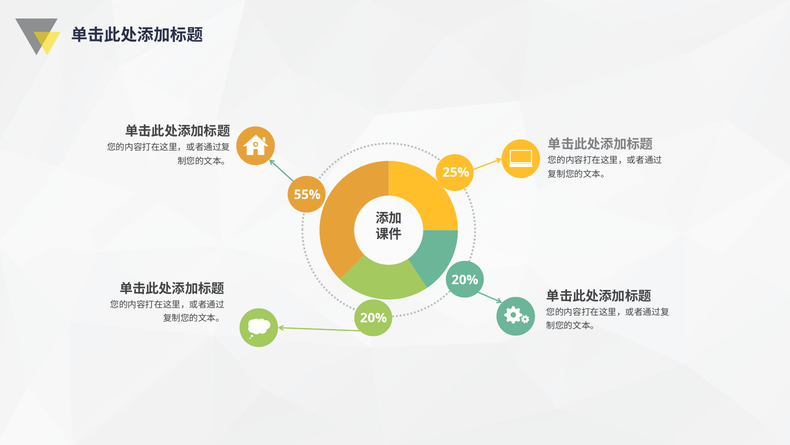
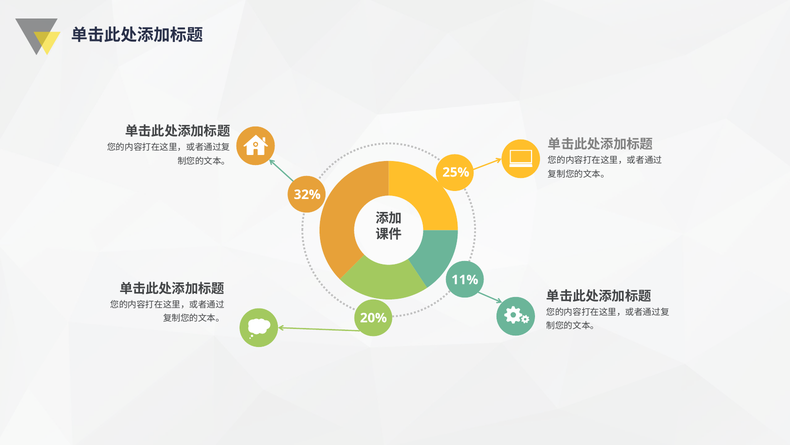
55%: 55% -> 32% (307, 194)
20%: 20% -> 11% (465, 279)
